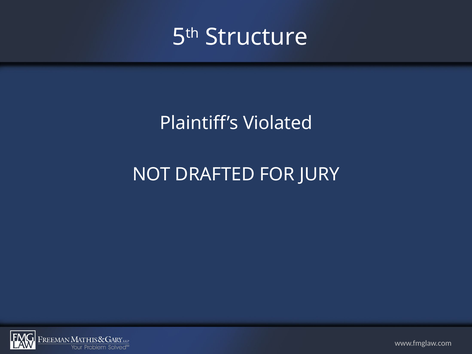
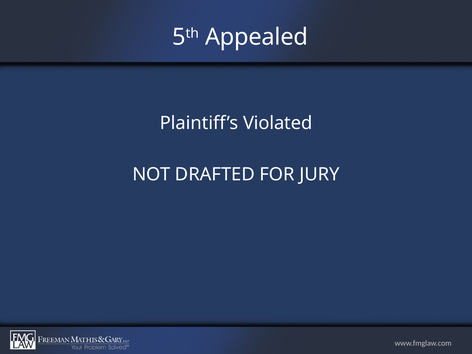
Structure: Structure -> Appealed (257, 37)
